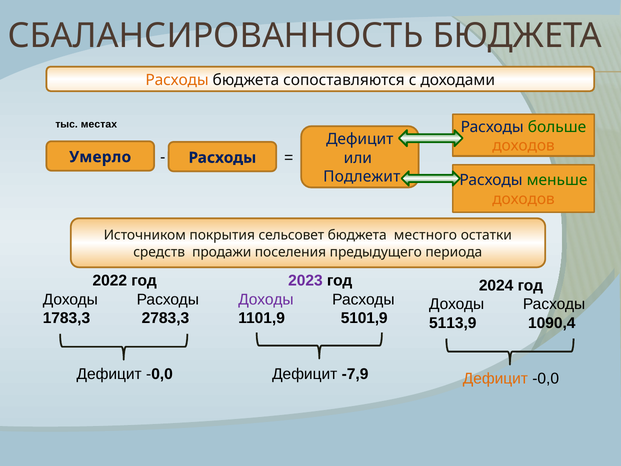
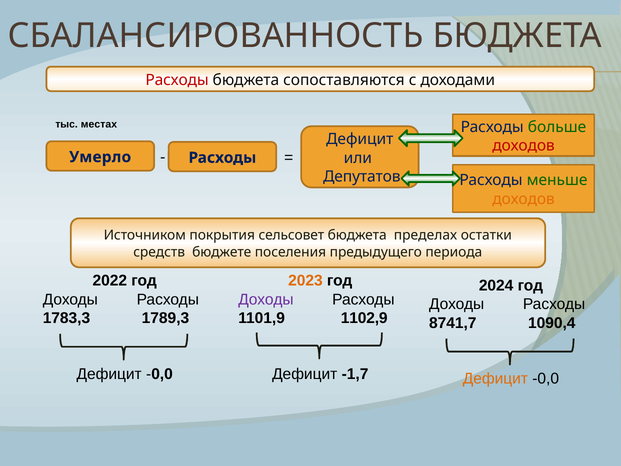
Расходы colour: orange -> red (177, 80)
доходов colour: orange -> red (523, 145)
Подлежит: Подлежит -> Депутатов (362, 176)
местного: местного -> пределах (425, 235)
продажи: продажи -> бюджете (222, 252)
2023 colour: purple -> orange (305, 281)
2783,3: 2783,3 -> 1789,3 (165, 318)
5101,9: 5101,9 -> 1102,9 (364, 318)
5113,9: 5113,9 -> 8741,7 (453, 323)
-7,9: -7,9 -> -1,7 (355, 374)
